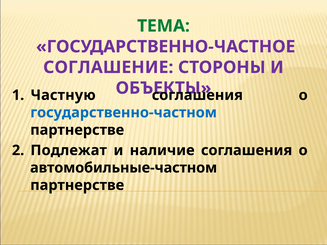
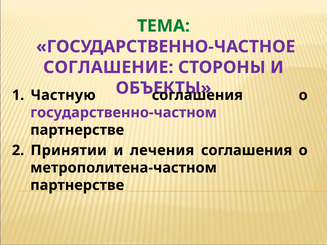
государственно-частном colour: blue -> purple (124, 113)
Подлежат: Подлежат -> Принятии (69, 150)
наличие: наличие -> лечения (162, 150)
автомобильные-частном: автомобильные-частном -> метрополитена-частном (124, 168)
